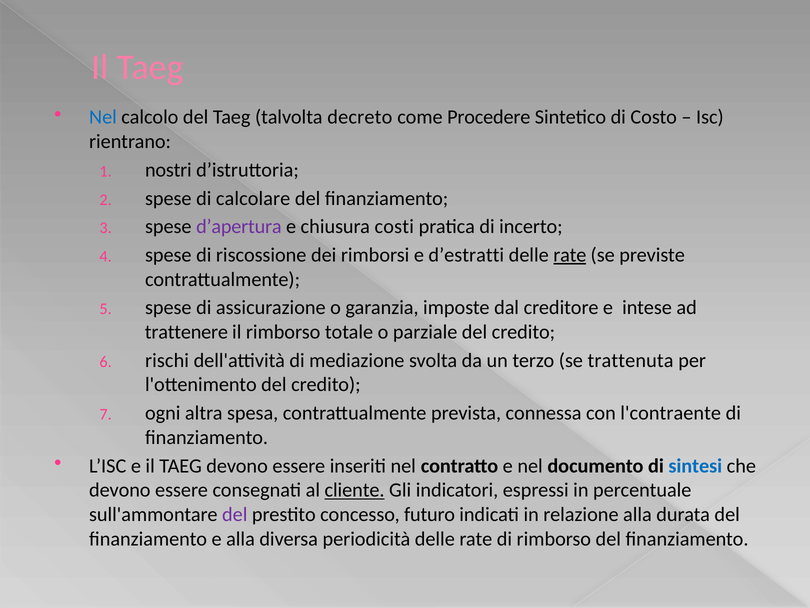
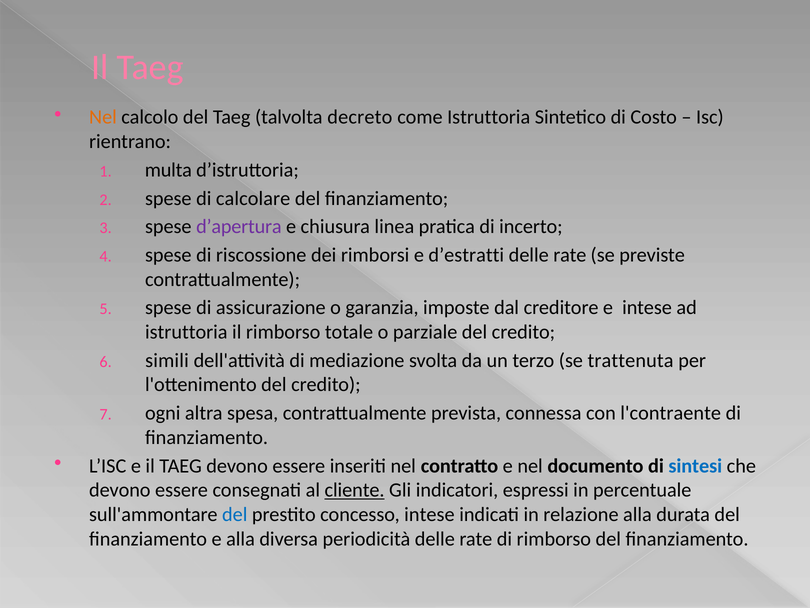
Nel colour: blue -> orange (103, 117)
come Procedere: Procedere -> Istruttoria (489, 117)
nostri: nostri -> multa (168, 170)
costi: costi -> linea (394, 227)
rate underline: present -> none (570, 255)
trattenere: trattenere -> istruttoria (186, 332)
rischi: rischi -> simili (167, 360)
del colour: purple -> blue (235, 514)
concesso futuro: futuro -> intese (429, 514)
